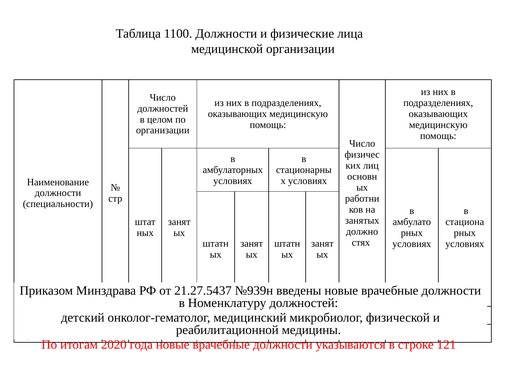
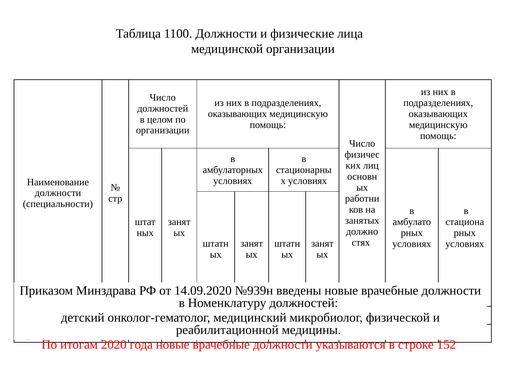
21.27.5437: 21.27.5437 -> 14.09.2020 (203, 291)
121: 121 -> 152 (446, 345)
